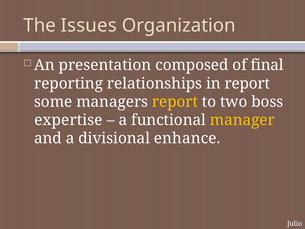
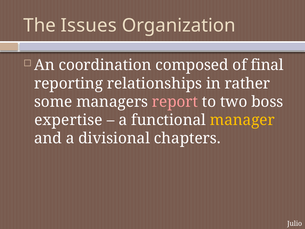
presentation: presentation -> coordination (105, 65)
in report: report -> rather (247, 83)
report colour: yellow -> pink (175, 102)
enhance: enhance -> chapters (187, 138)
